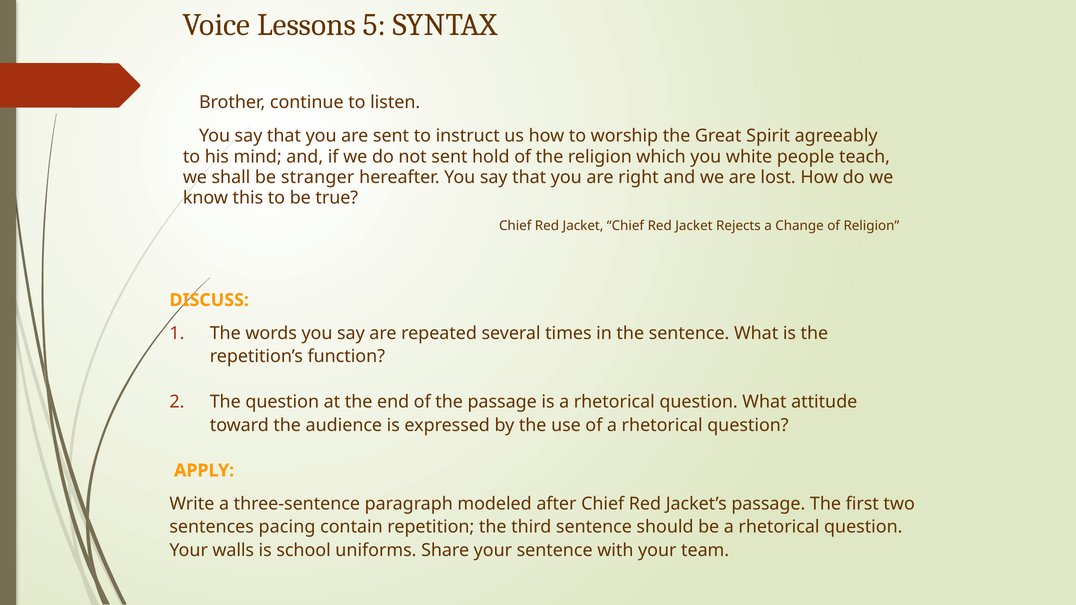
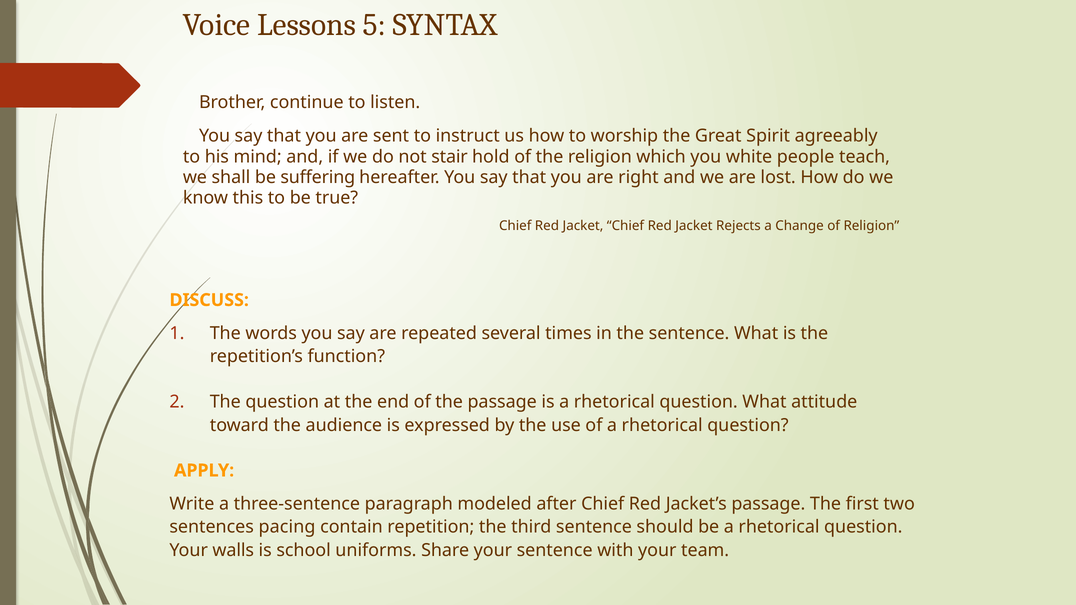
not sent: sent -> stair (450, 157)
stranger: stranger -> suffering (318, 177)
